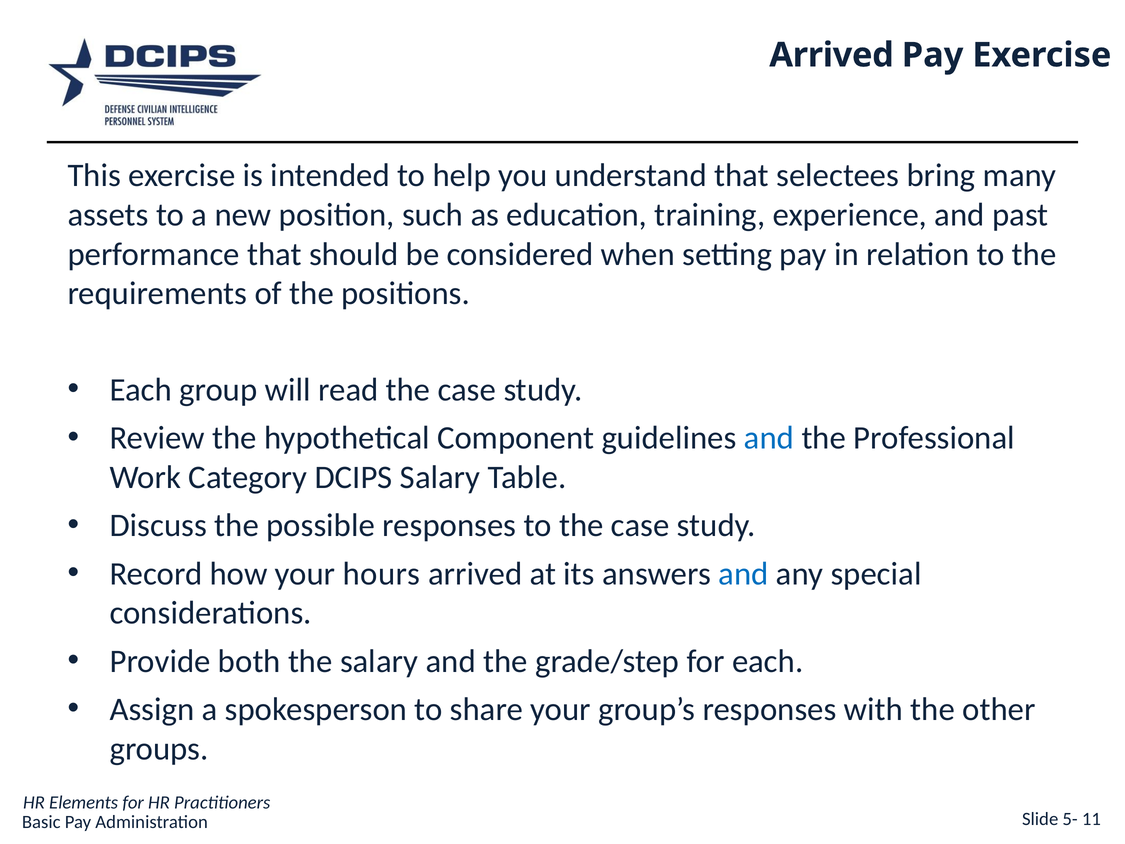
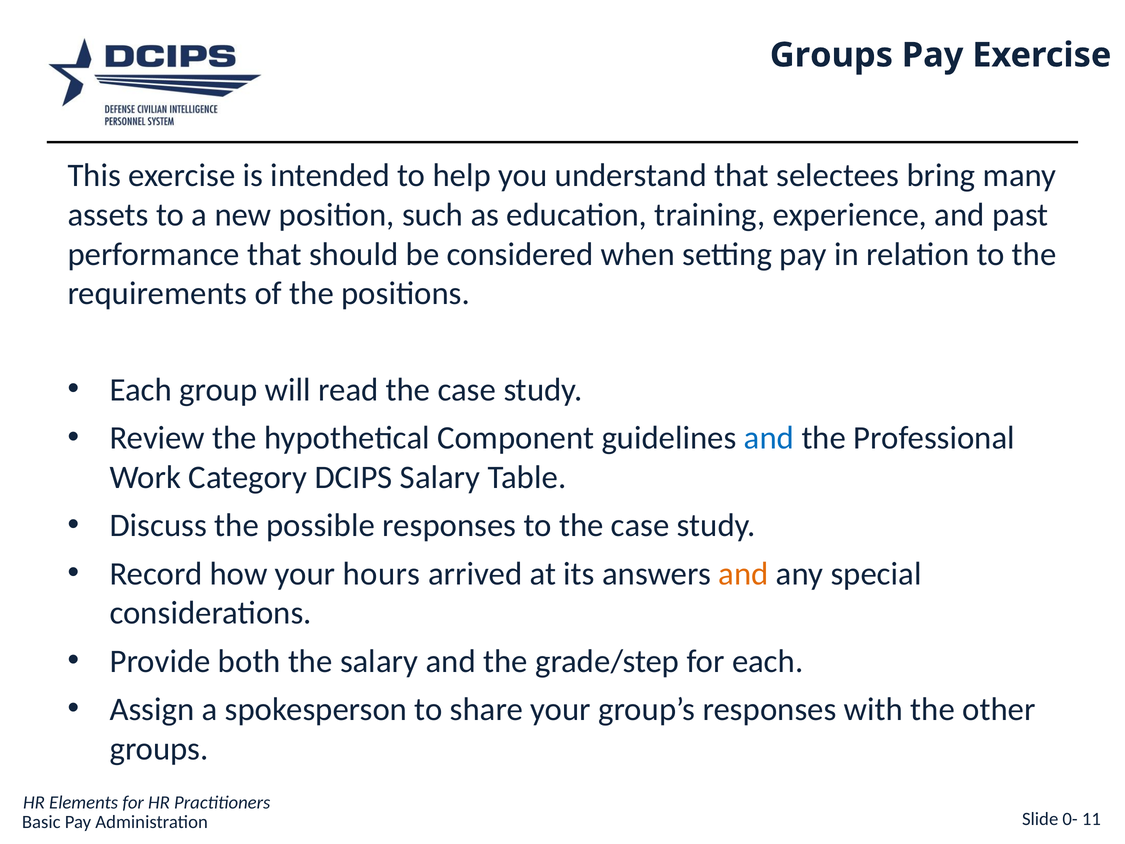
Arrived: Arrived -> Groups (831, 55)
and colour: blue -> orange (743, 574)
5-: 5- -> 0- (1070, 819)
